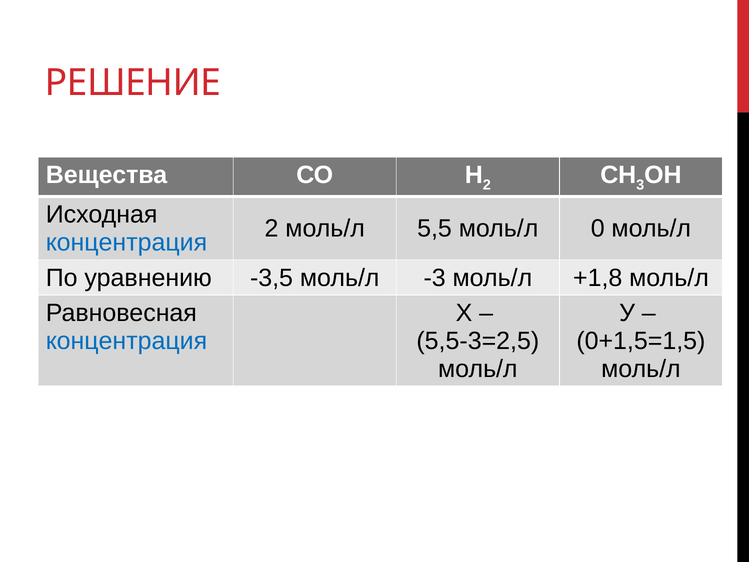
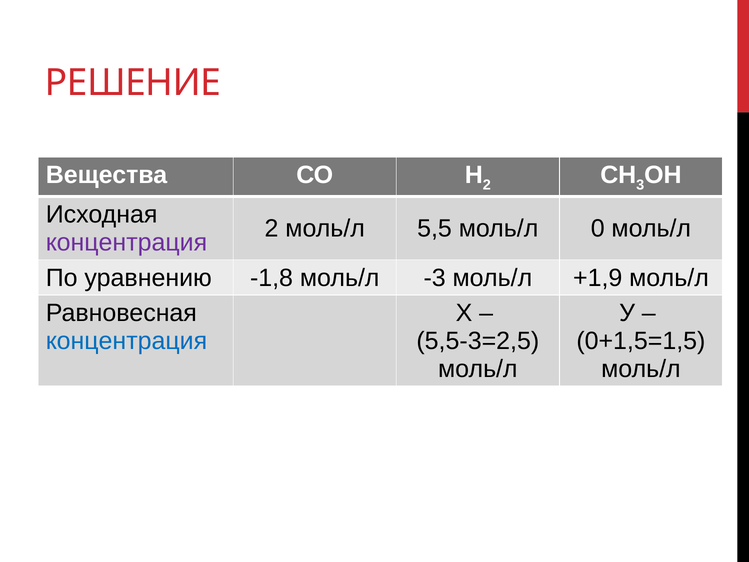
концентрация colour: blue -> purple (126, 242)
-3,5: -3,5 -> -1,8 (272, 278)
+1,8: +1,8 -> +1,9 (598, 278)
